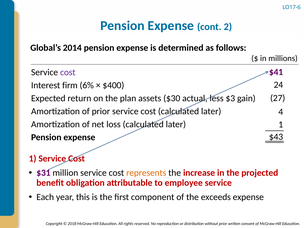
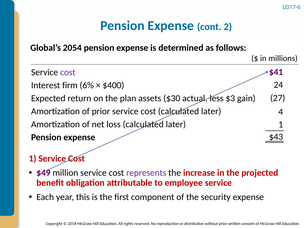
2014: 2014 -> 2054 (72, 48)
$31: $31 -> $49 (43, 173)
represents colour: orange -> purple (146, 173)
exceeds: exceeds -> security (216, 197)
